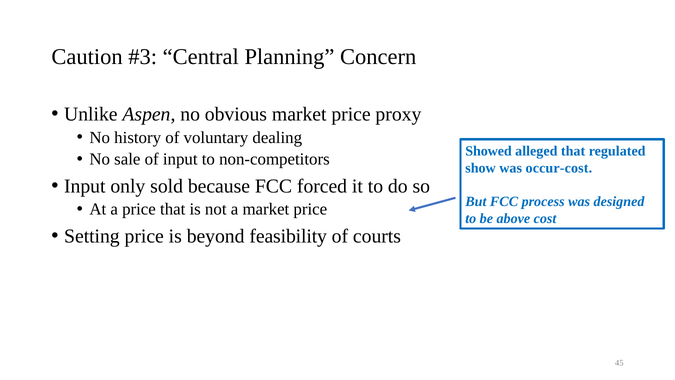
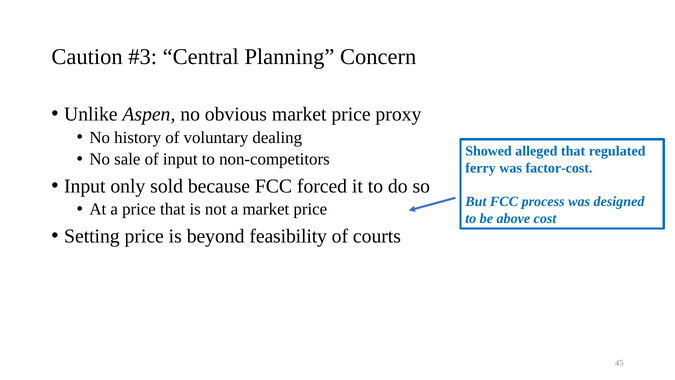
show: show -> ferry (481, 168)
occur-cost: occur-cost -> factor-cost (559, 168)
